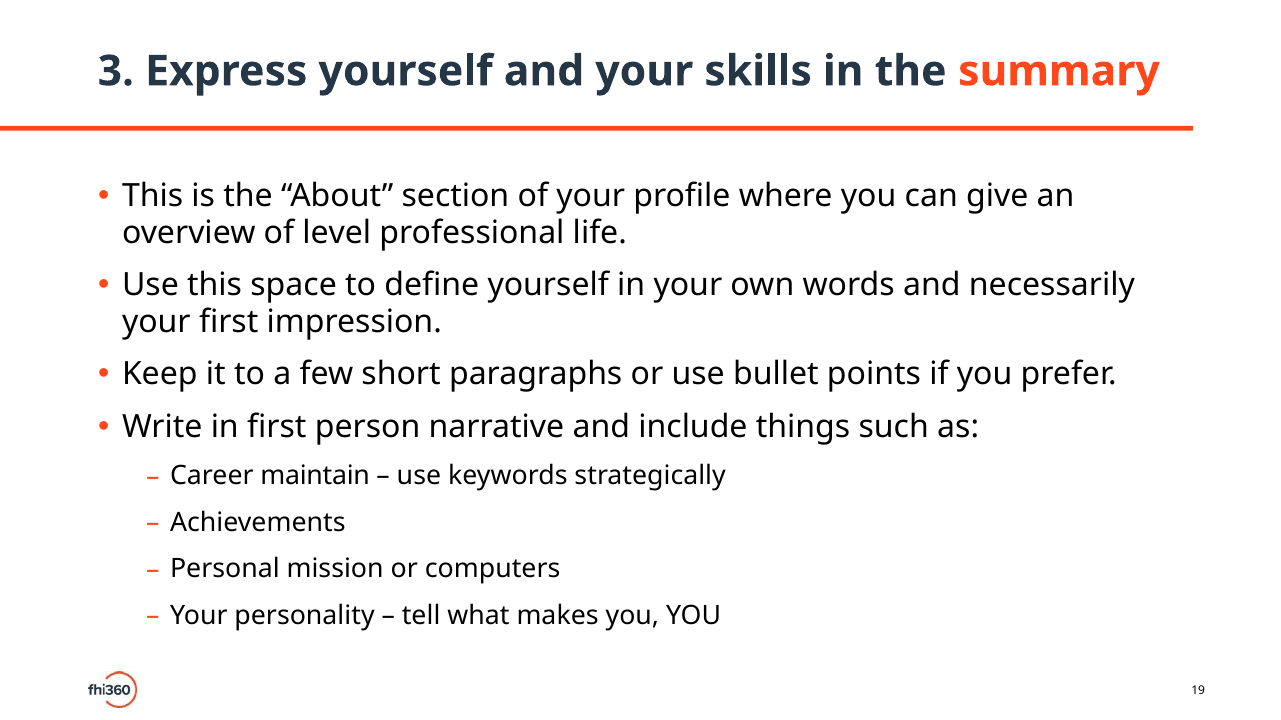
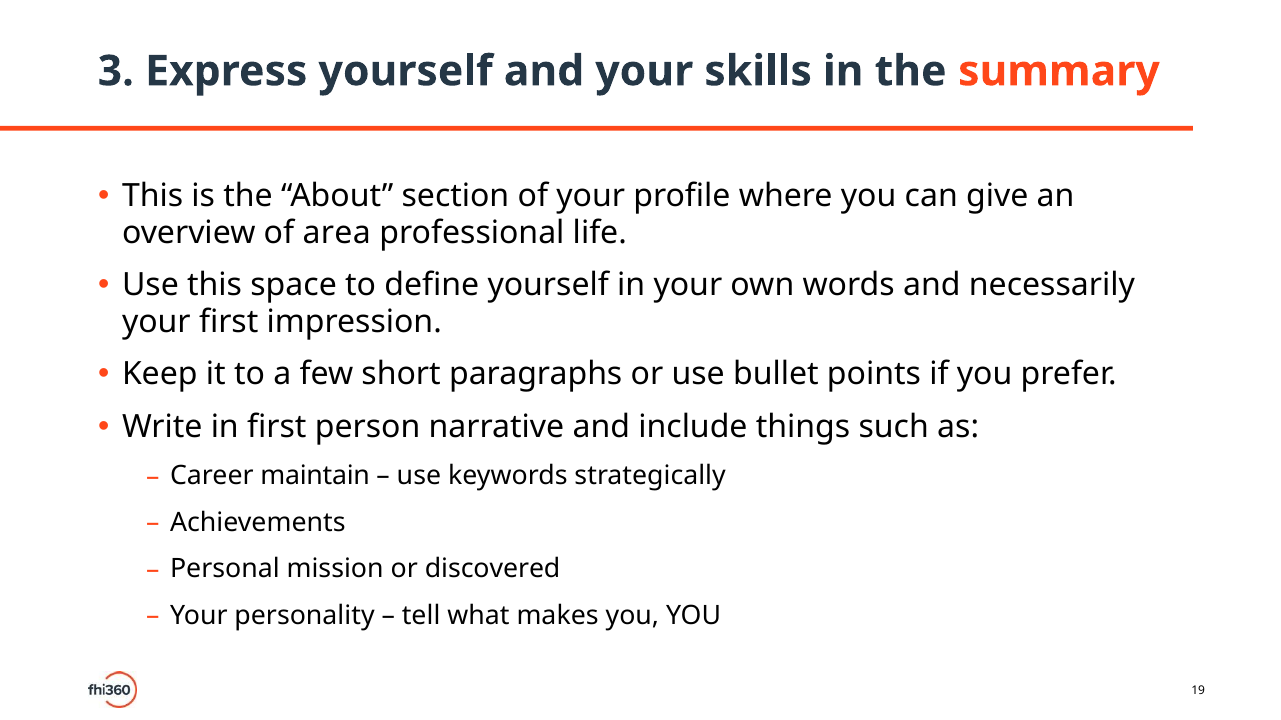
level: level -> area (337, 233)
computers: computers -> discovered (493, 569)
